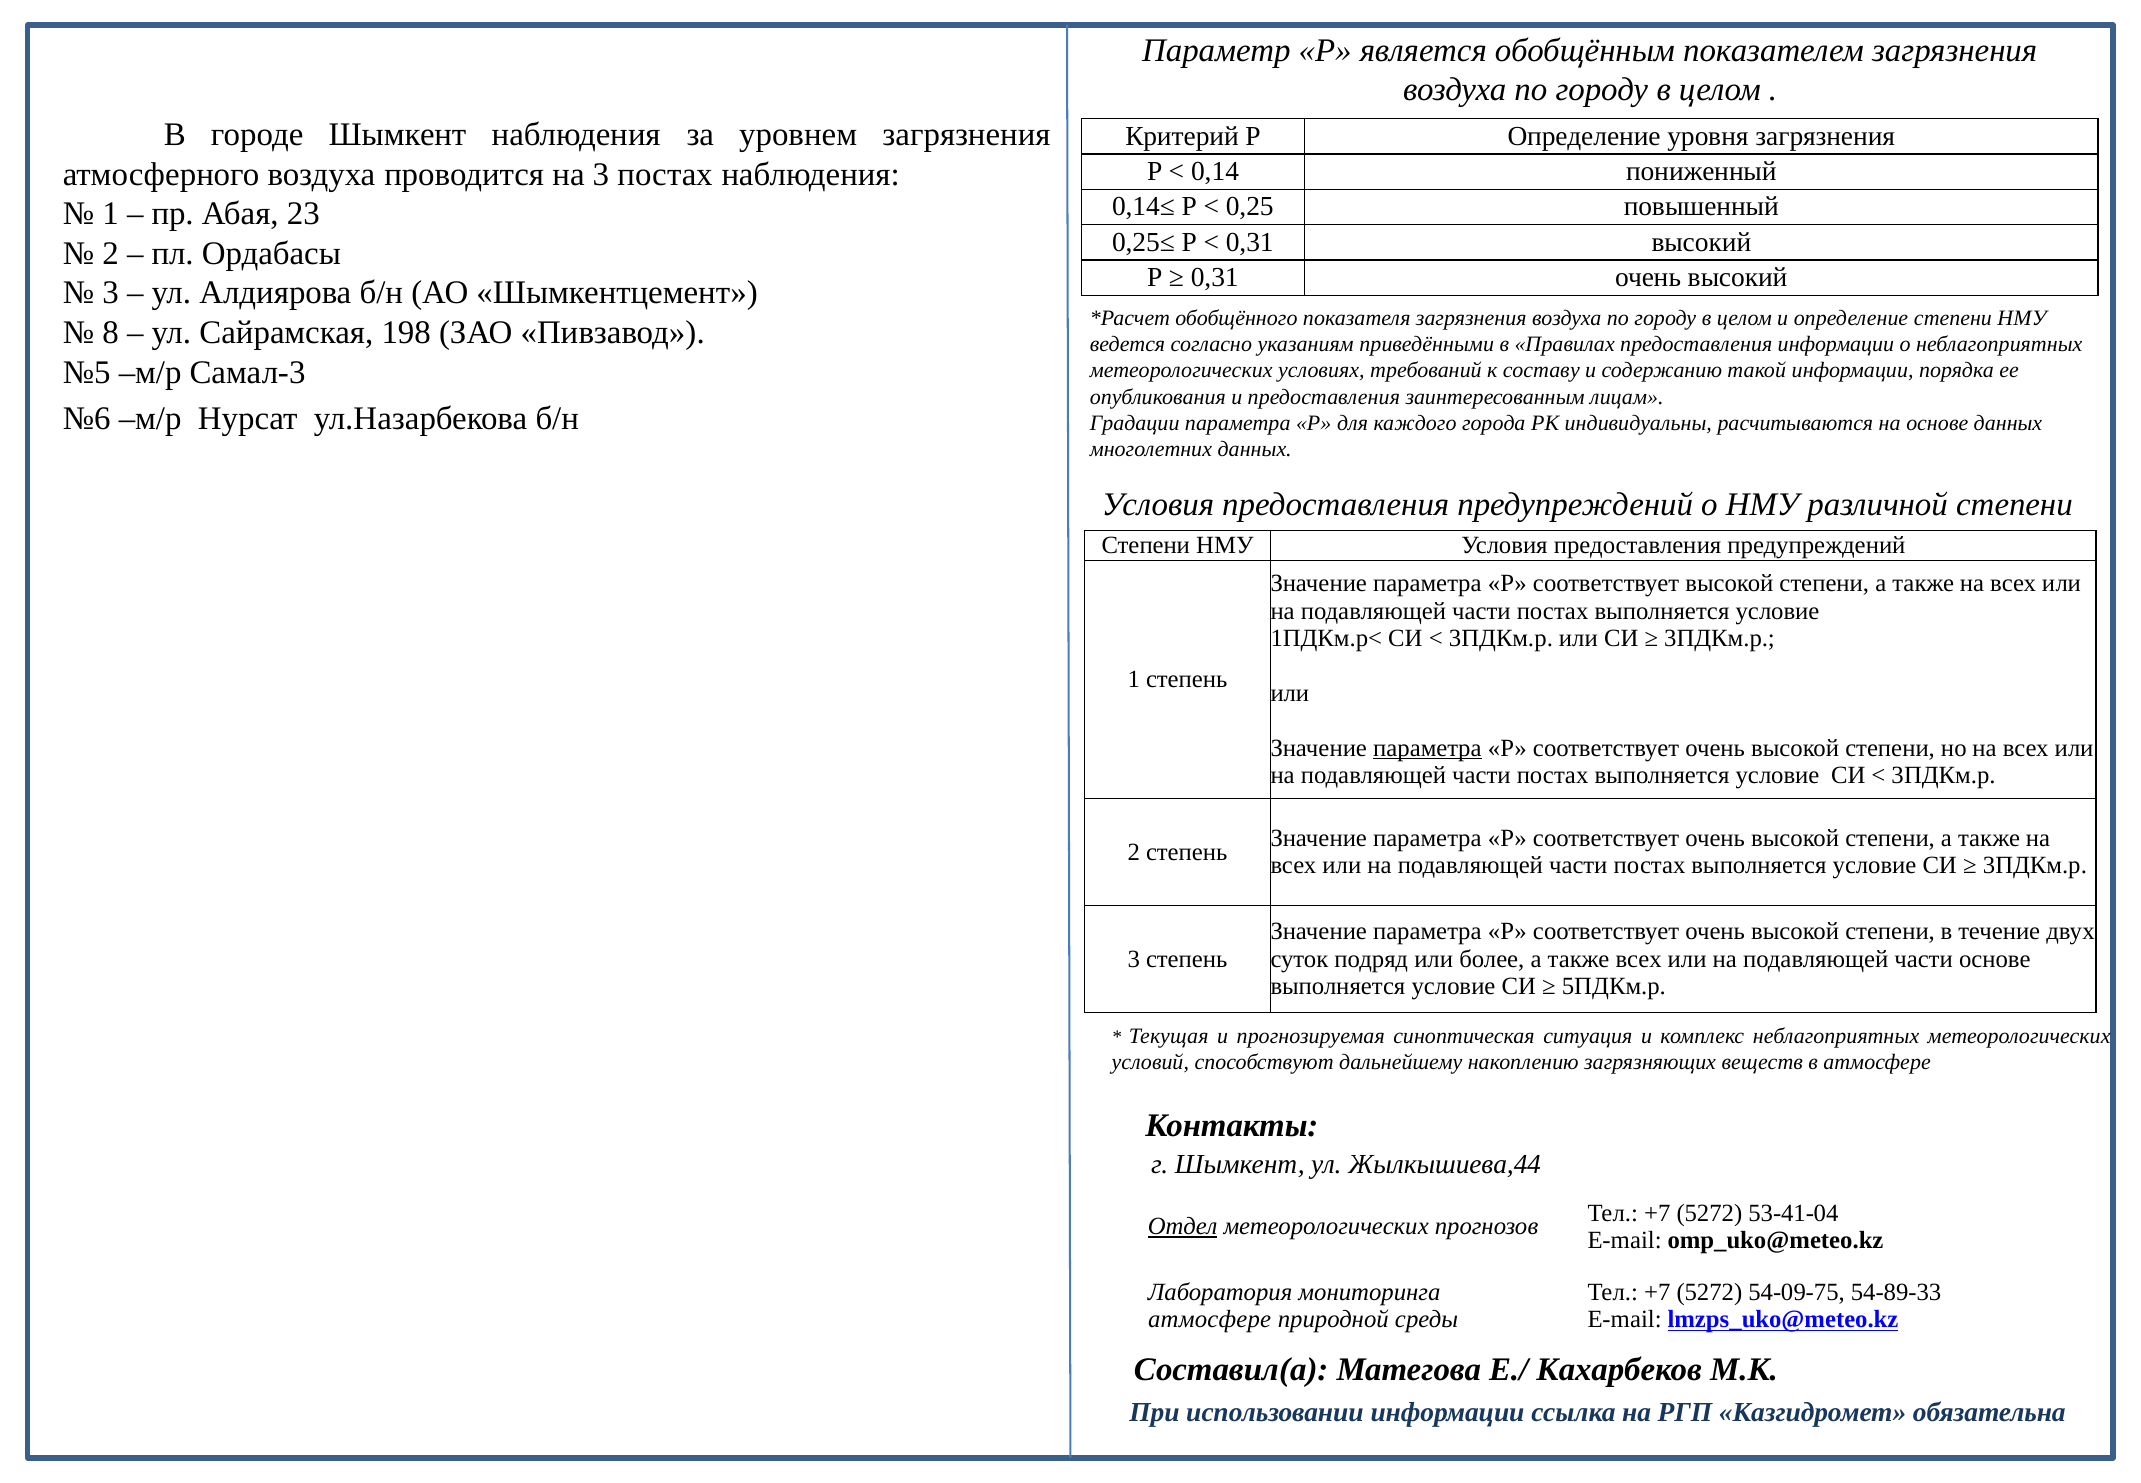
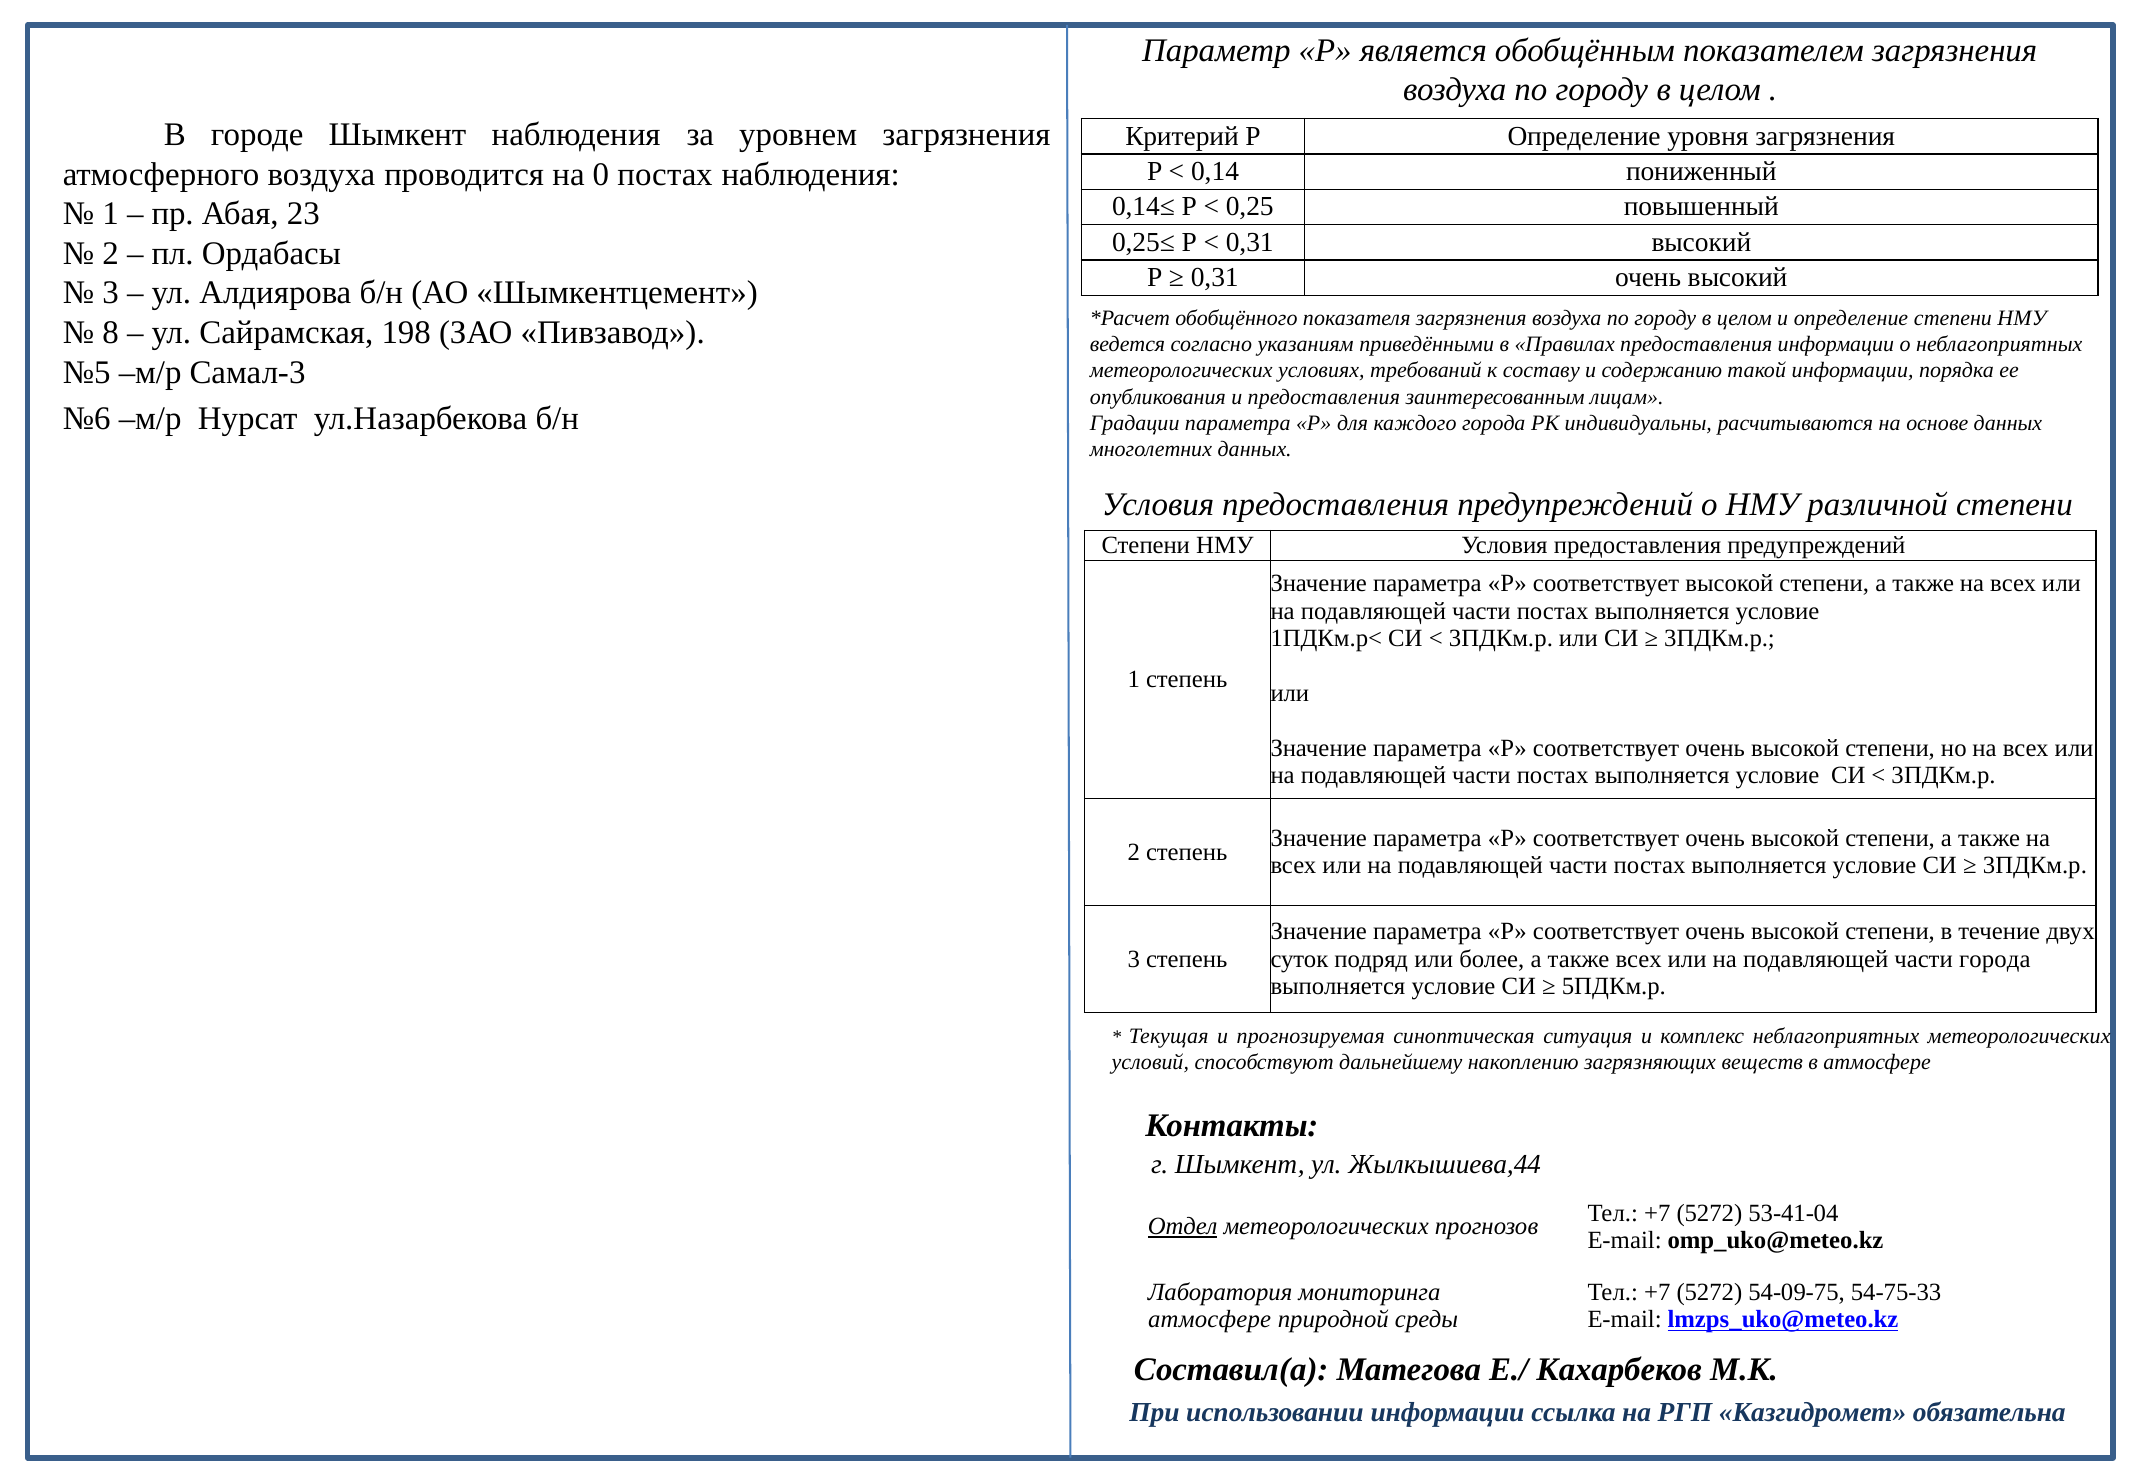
на 3: 3 -> 0 (601, 174)
параметра underline: present -> none (1427, 747)
части основе: основе -> города (1995, 959)
54-89-33: 54-89-33 -> 54-75-33 (1896, 1292)
